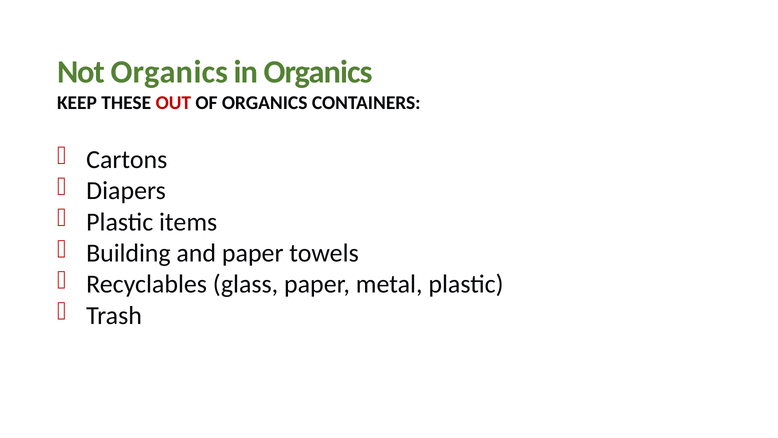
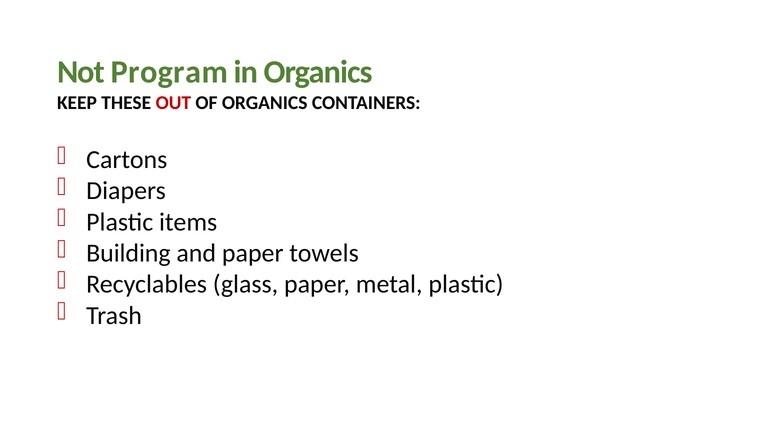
Not Organics: Organics -> Program (169, 72)
